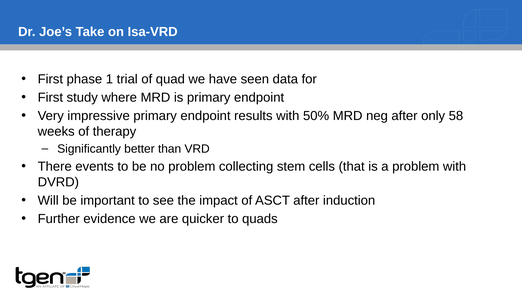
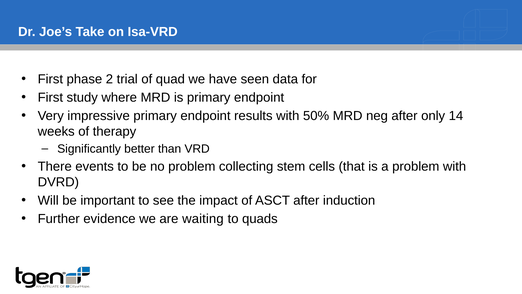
1: 1 -> 2 (109, 79)
58: 58 -> 14 (456, 116)
quicker: quicker -> waiting (203, 219)
